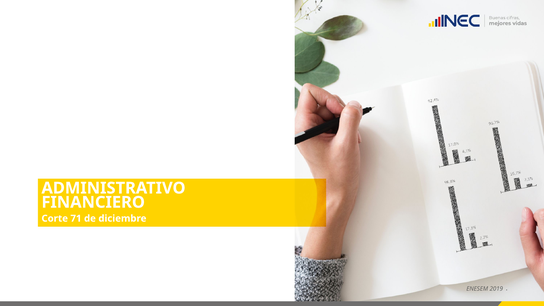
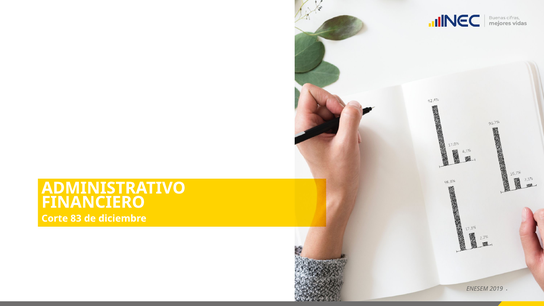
71: 71 -> 83 (76, 218)
